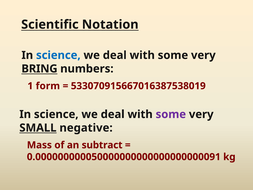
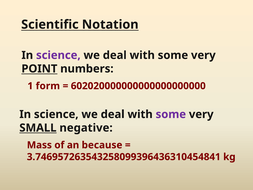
science colour: blue -> purple (58, 55)
BRING: BRING -> POINT (39, 69)
533070915667016387538019: 533070915667016387538019 -> 602020000000000000000000 (138, 86)
subtract: subtract -> because (102, 145)
0.000000000050000000000000000000091: 0.000000000050000000000000000000091 -> 3.746957263543258099396436310454841 (124, 157)
